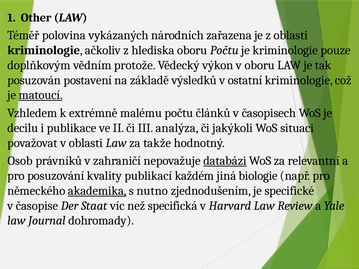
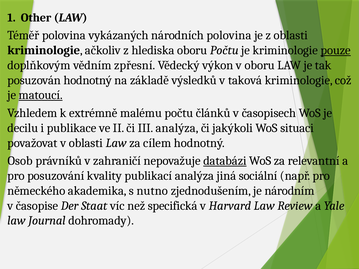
národních zařazena: zařazena -> polovina (229, 35)
pouze underline: none -> present (336, 50)
protože: protože -> zpřesní (135, 65)
posuzován postavení: postavení -> hodnotný (88, 80)
ostatní: ostatní -> taková (245, 80)
takže: takže -> cílem (157, 143)
publikací každém: každém -> analýza (194, 176)
biologie: biologie -> sociální (258, 176)
akademika underline: present -> none (97, 191)
specifické: specifické -> národním (289, 191)
